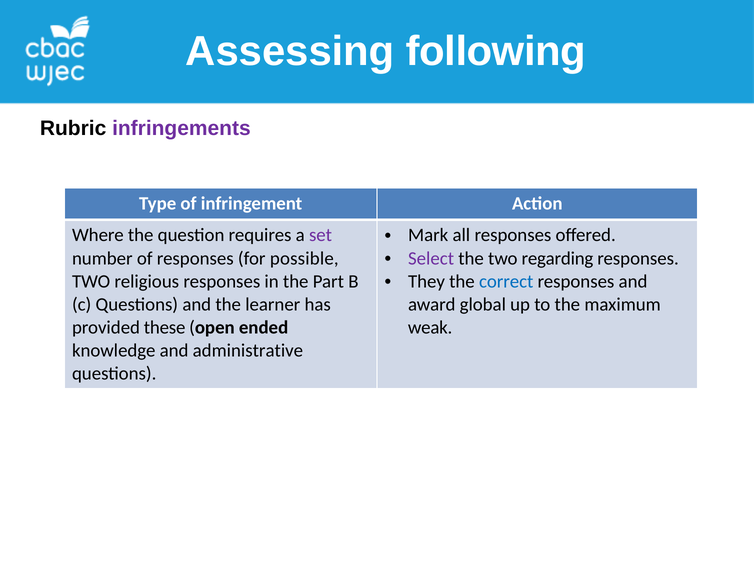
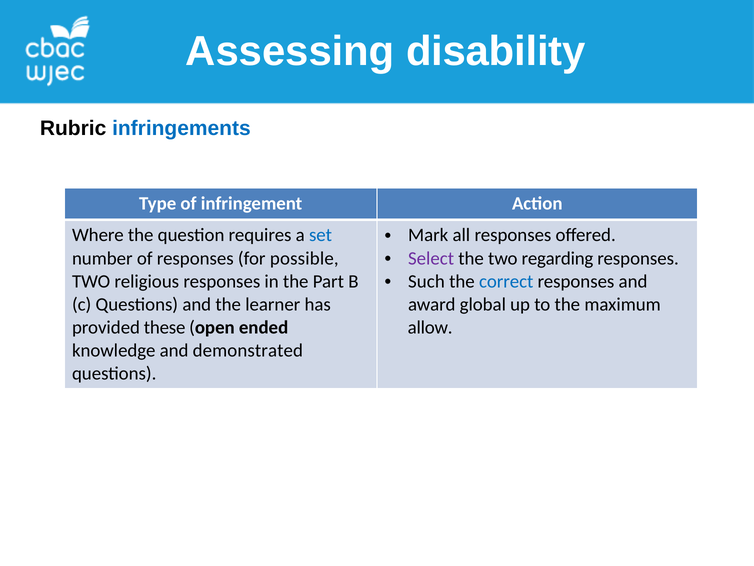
following: following -> disability (496, 51)
infringements colour: purple -> blue (181, 128)
set colour: purple -> blue (320, 235)
They: They -> Such (426, 281)
weak: weak -> allow (430, 327)
administrative: administrative -> demonstrated (248, 350)
